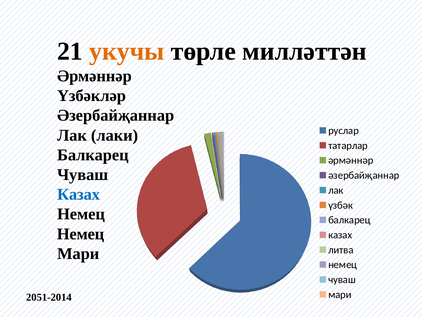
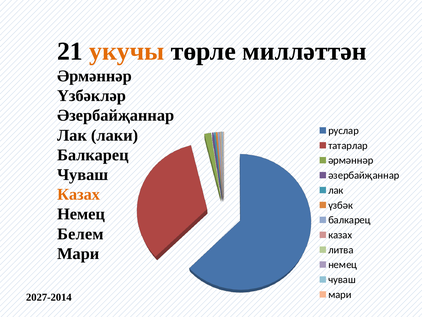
Казах colour: blue -> orange (79, 194)
Немец: Немец -> Белем (80, 234)
2051-2014: 2051-2014 -> 2027-2014 (49, 297)
